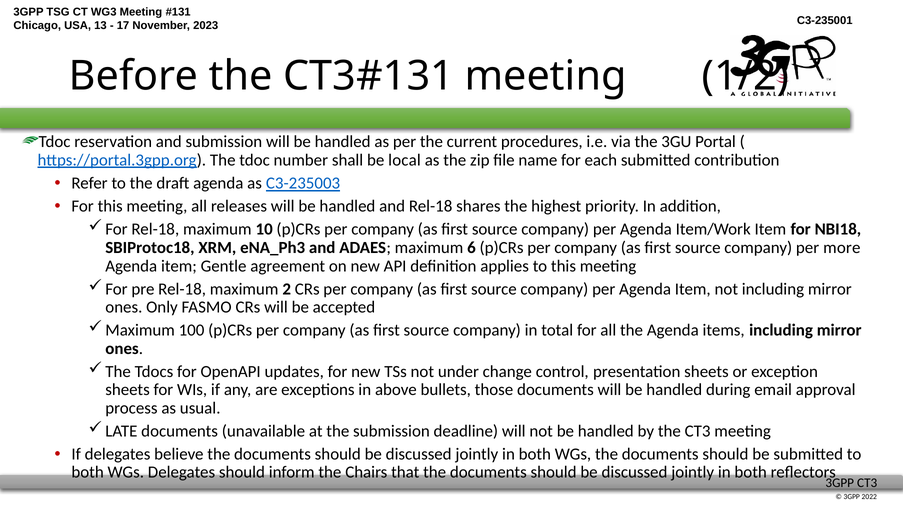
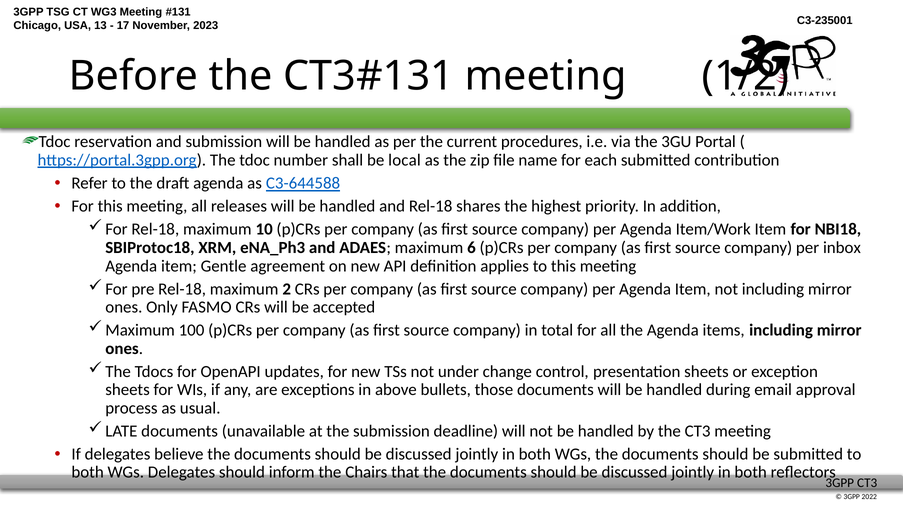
C3-235003: C3-235003 -> C3-644588 (303, 183)
more: more -> inbox (842, 248)
